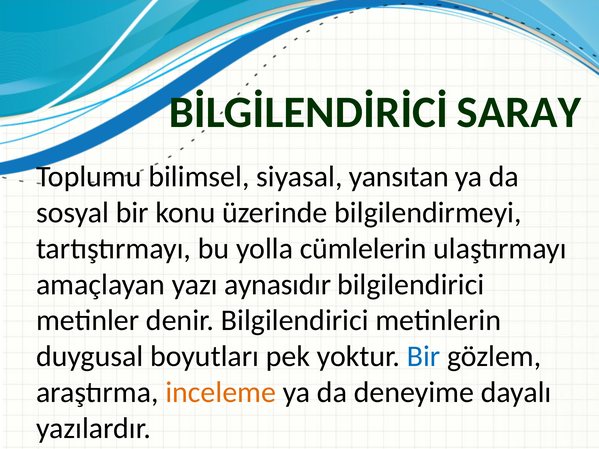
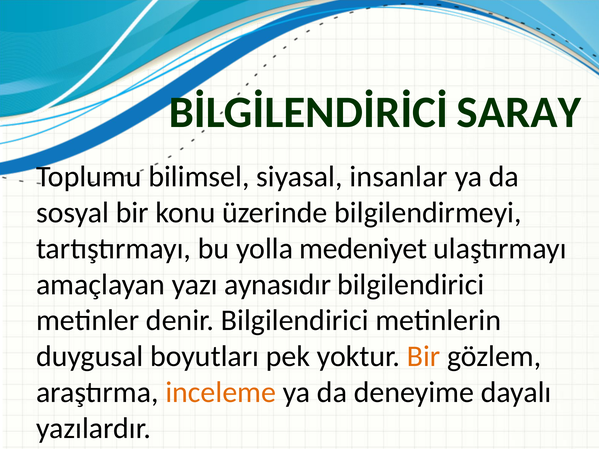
yansıtan: yansıtan -> insanlar (398, 177)
cümlelerin: cümlelerin -> medeniyet (363, 249)
Bir colour: blue -> orange (424, 357)
